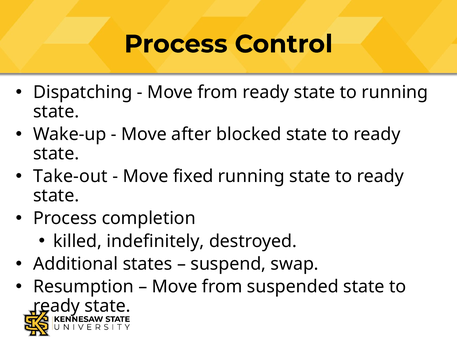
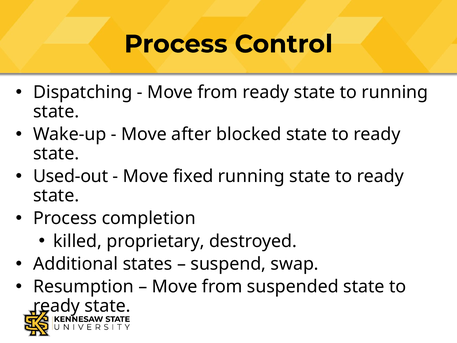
Take-out: Take-out -> Used-out (71, 176)
indefinitely: indefinitely -> proprietary (156, 241)
